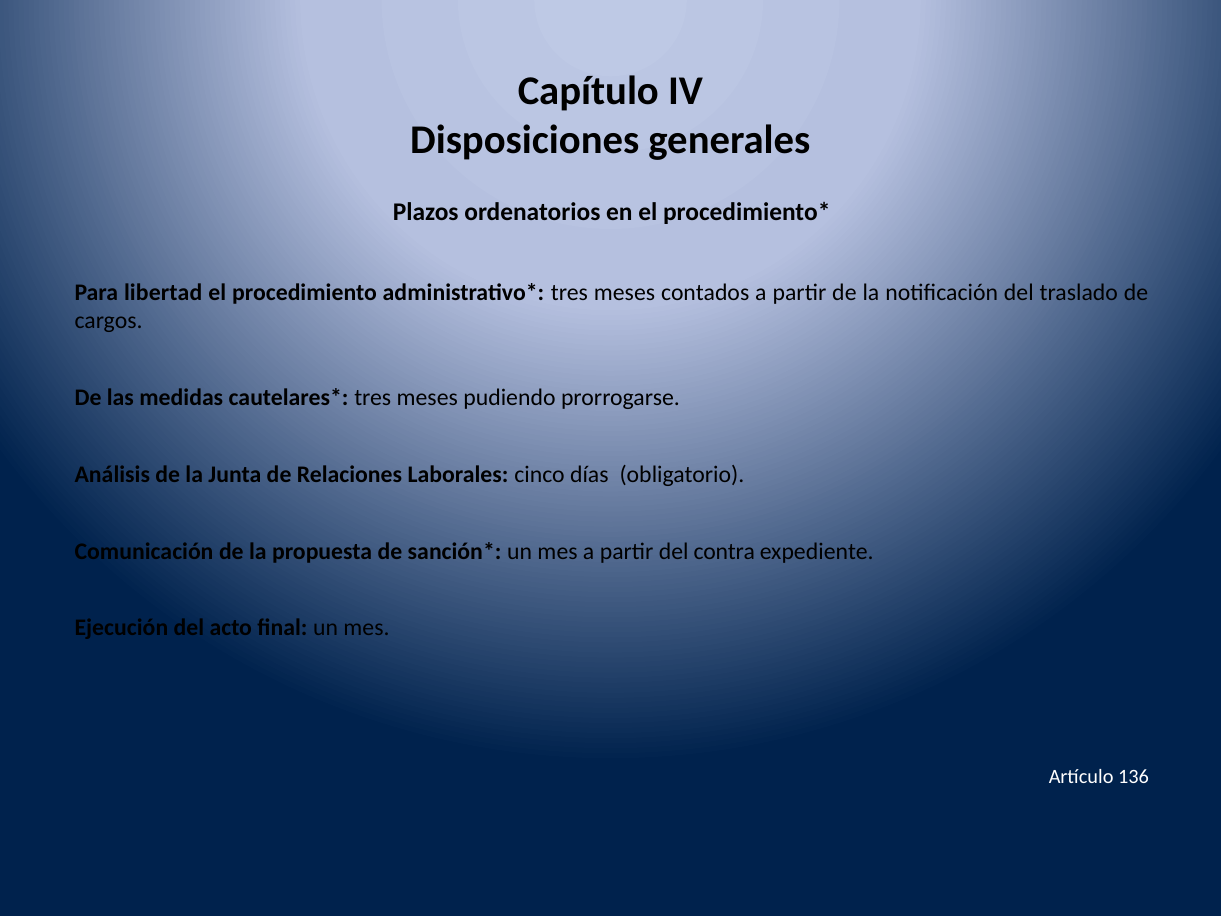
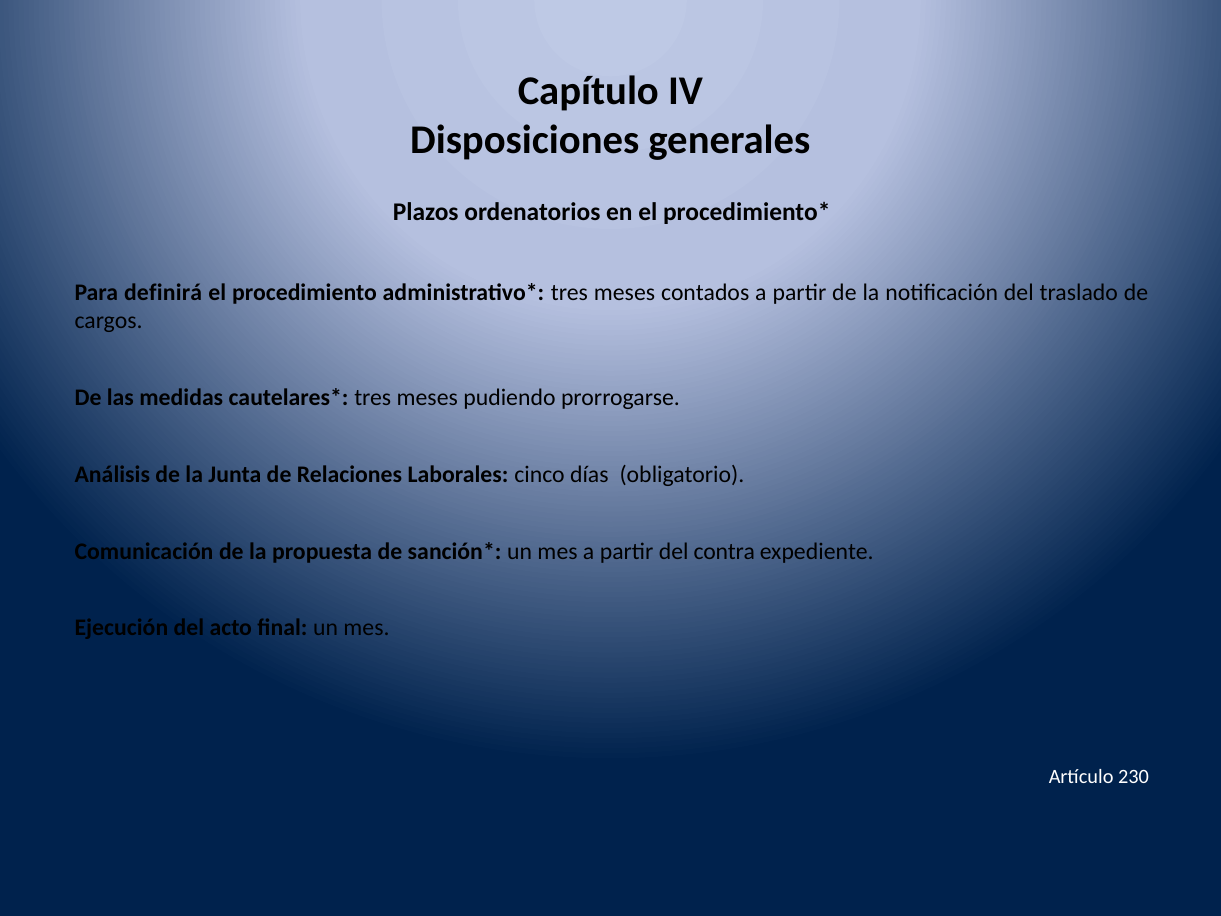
libertad: libertad -> definirá (163, 292)
136: 136 -> 230 (1133, 777)
